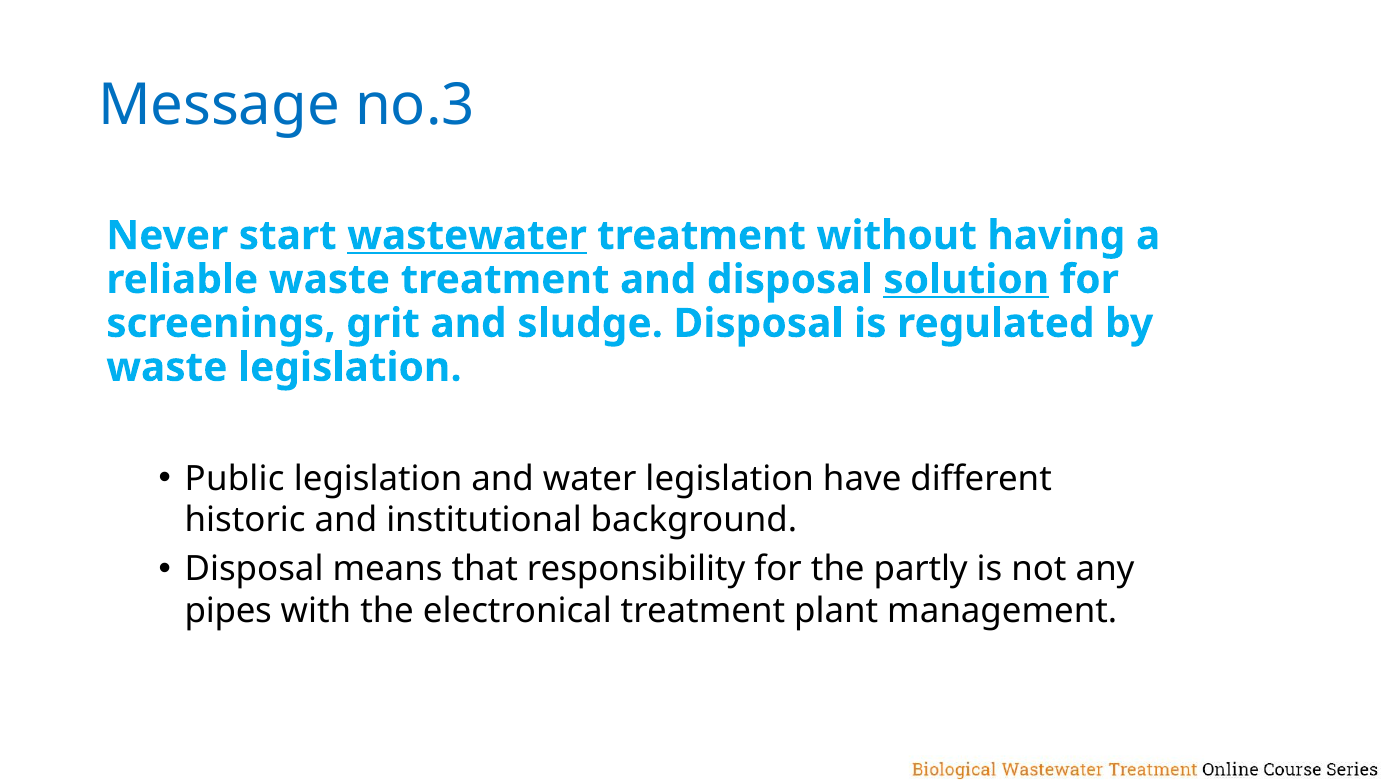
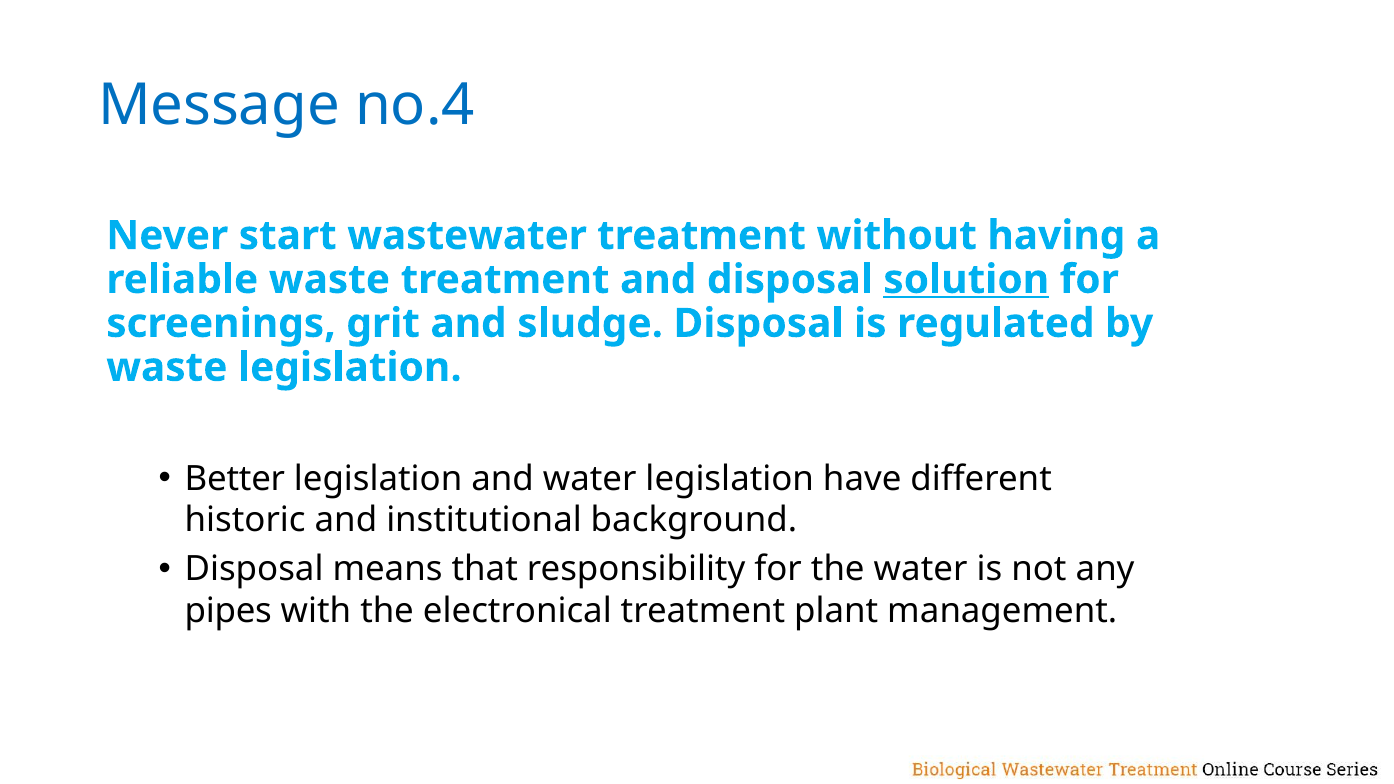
no.3: no.3 -> no.4 (415, 105)
wastewater underline: present -> none (467, 236)
Public: Public -> Better (235, 479)
the partly: partly -> water (921, 570)
